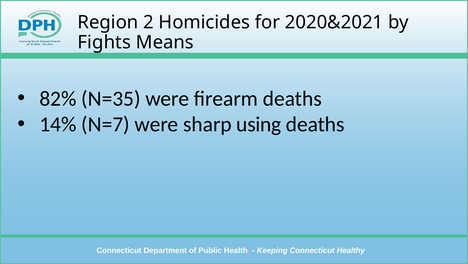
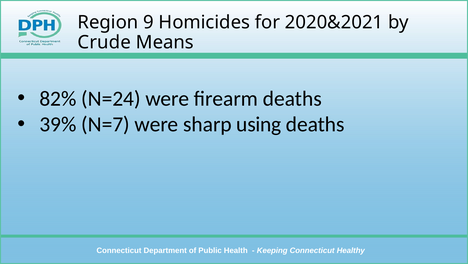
2: 2 -> 9 (148, 22)
Fights: Fights -> Crude (104, 42)
N=35: N=35 -> N=24 (111, 98)
14%: 14% -> 39% (58, 124)
